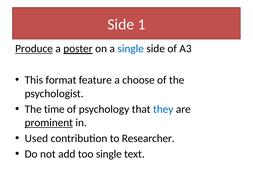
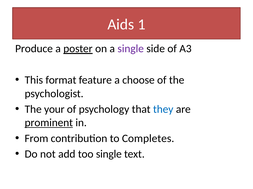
Side: Side -> Aids (121, 24)
Produce underline: present -> none (34, 49)
single colour: blue -> purple (131, 49)
time: time -> your (54, 110)
Used: Used -> From (36, 139)
Researcher: Researcher -> Completes (148, 139)
